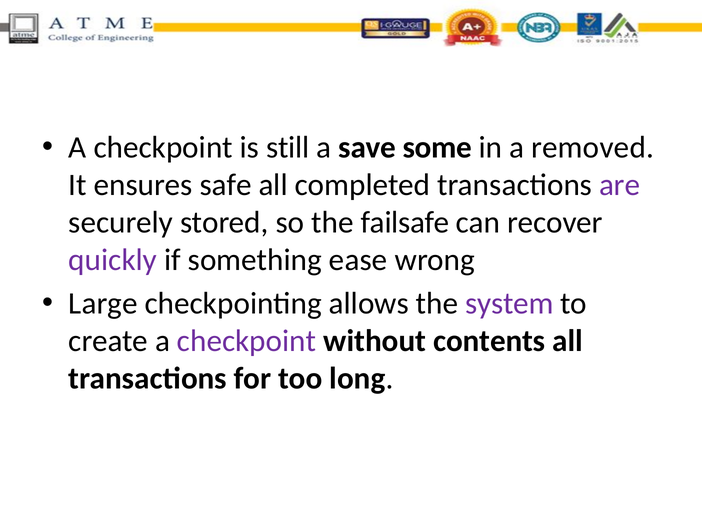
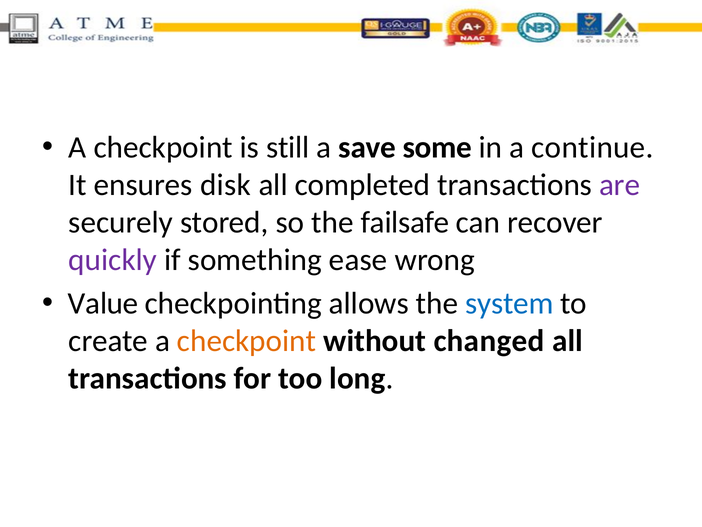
removed: removed -> continue (593, 147)
safe: safe -> disk (225, 185)
Large: Large -> Value (103, 303)
system colour: purple -> blue (509, 303)
checkpoint colour: purple -> orange (247, 341)
contents: contents -> changed (489, 341)
